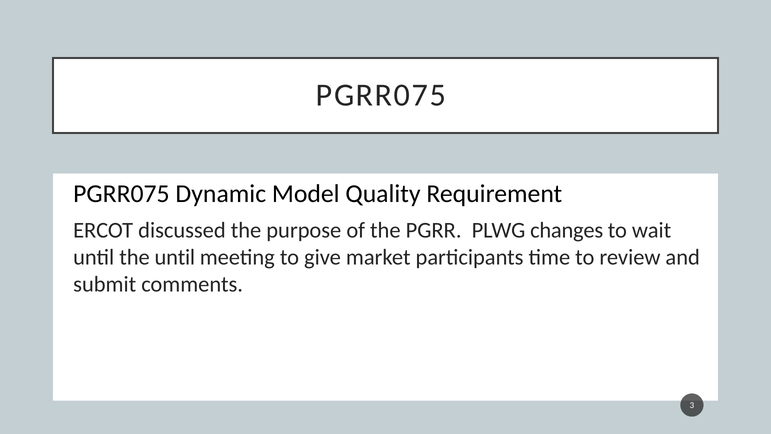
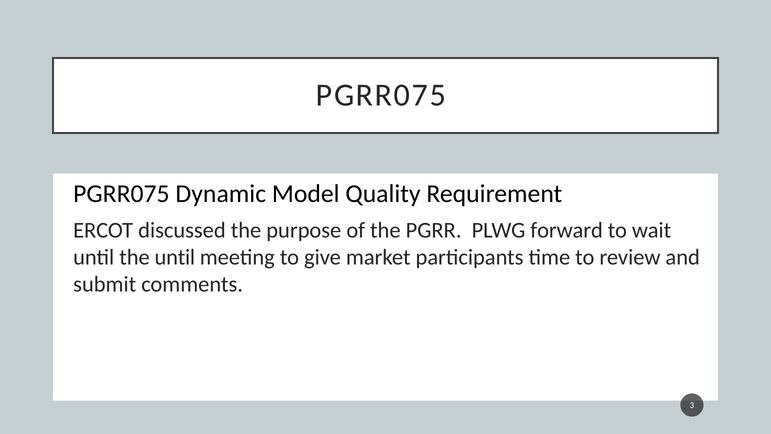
changes: changes -> forward (567, 230)
